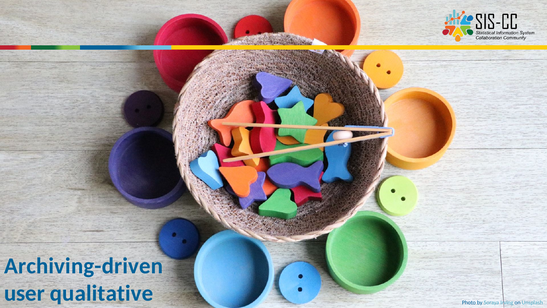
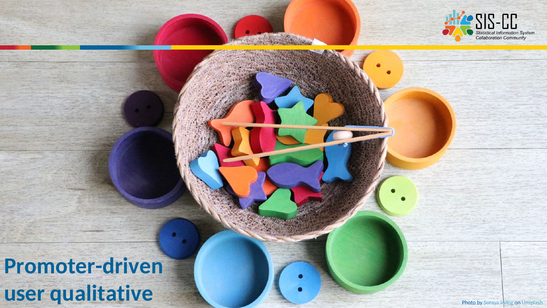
Archiving-driven: Archiving-driven -> Promoter-driven (84, 266)
